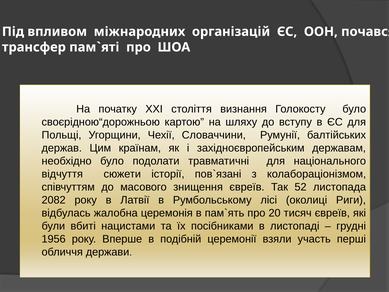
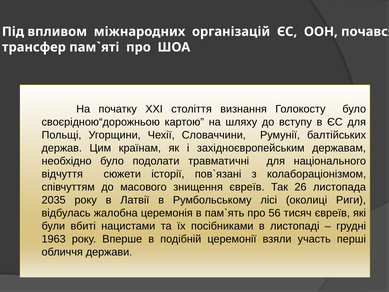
52: 52 -> 26 (301, 187)
2082: 2082 -> 2035 (54, 200)
20: 20 -> 56 (275, 213)
1956: 1956 -> 1963 (54, 239)
